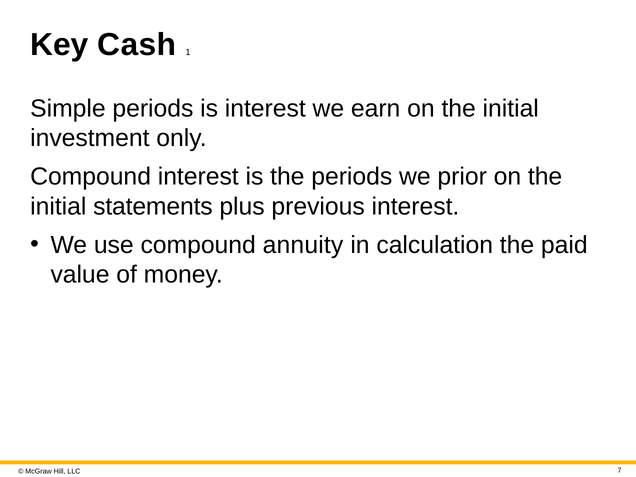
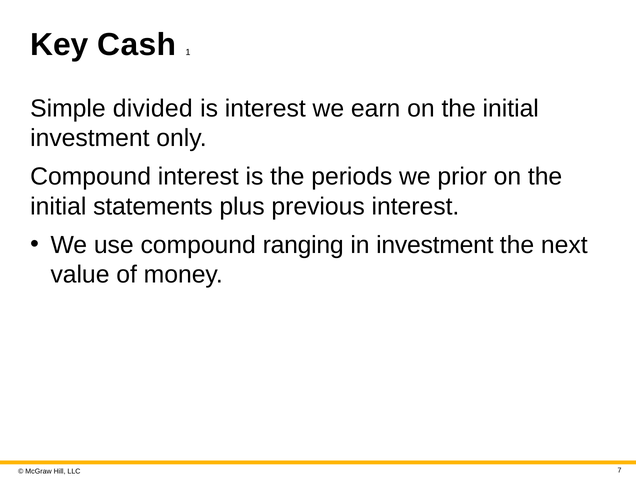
Simple periods: periods -> divided (153, 109)
annuity: annuity -> ranging (303, 245)
in calculation: calculation -> investment (435, 245)
paid: paid -> next (564, 245)
